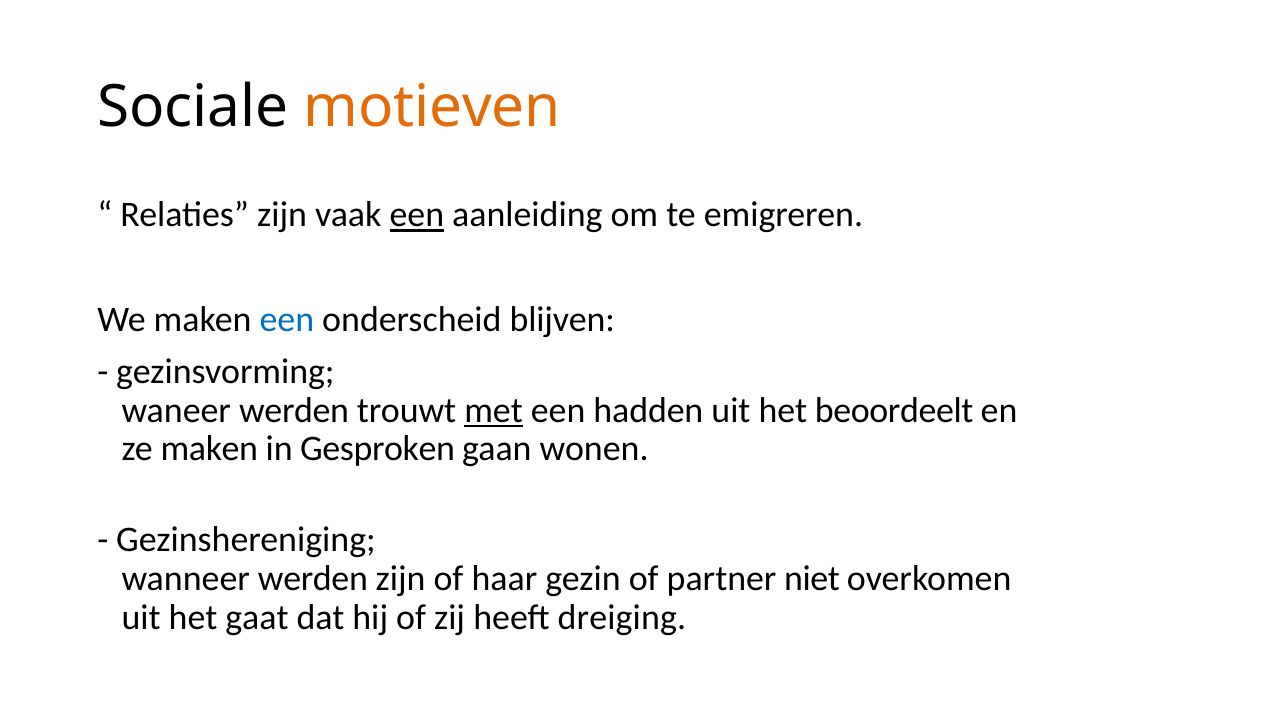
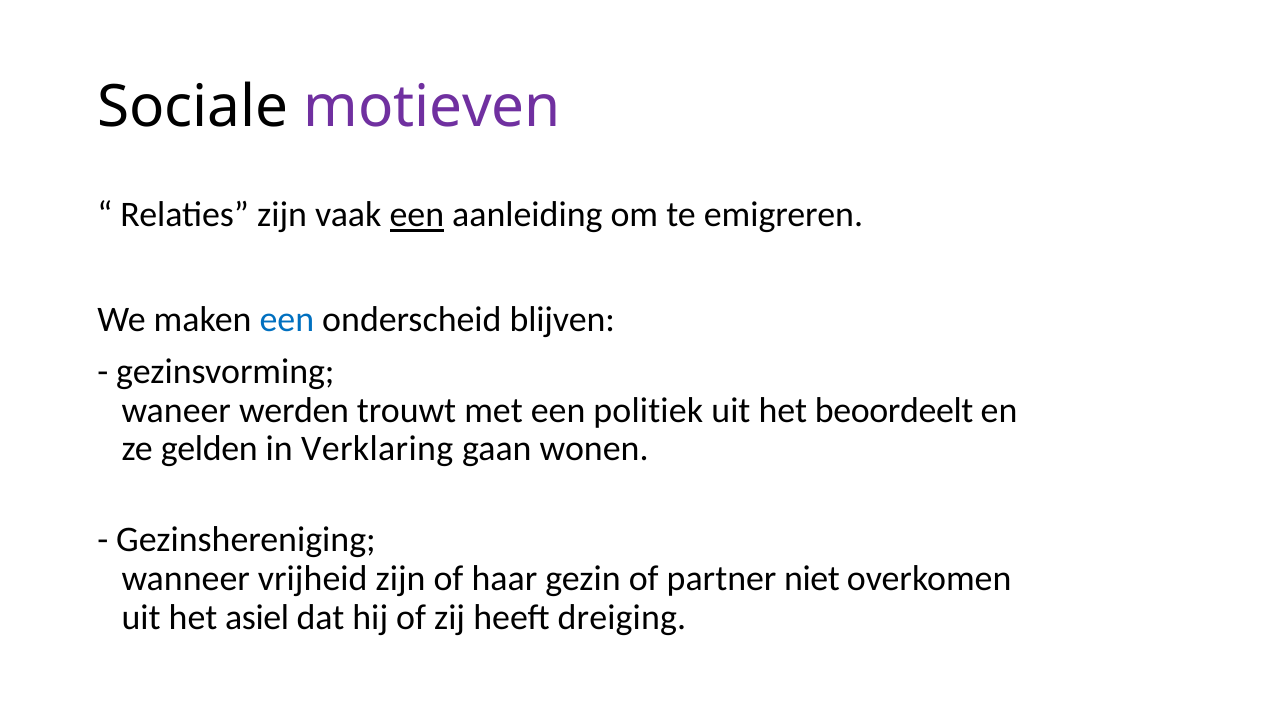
motieven colour: orange -> purple (432, 107)
met underline: present -> none (494, 410)
hadden: hadden -> politiek (648, 410)
ze maken: maken -> gelden (209, 449)
Gesproken: Gesproken -> Verklaring (377, 449)
wanneer werden: werden -> vrijheid (313, 579)
gaat: gaat -> asiel (257, 617)
